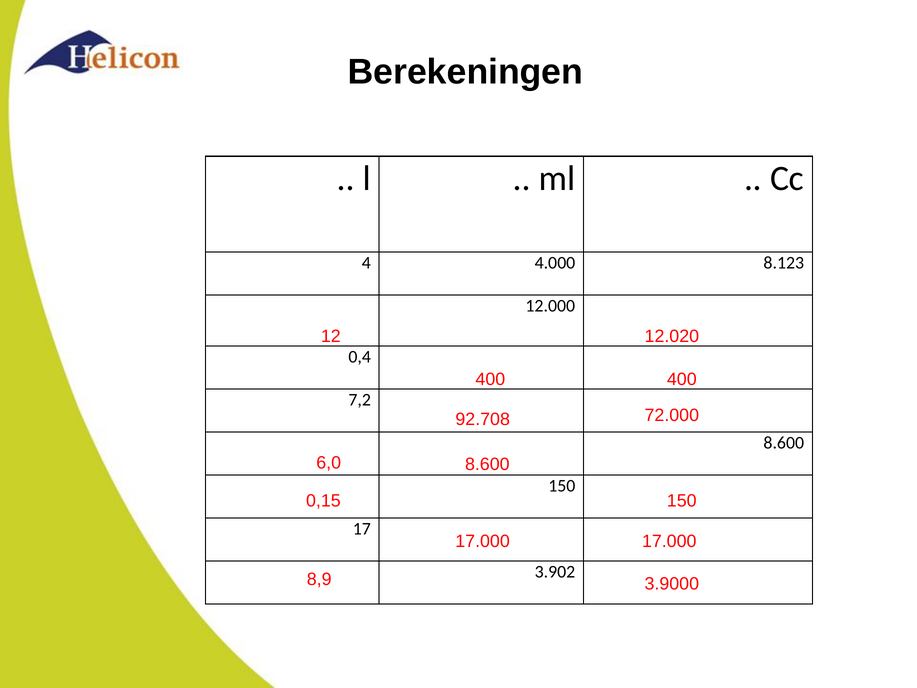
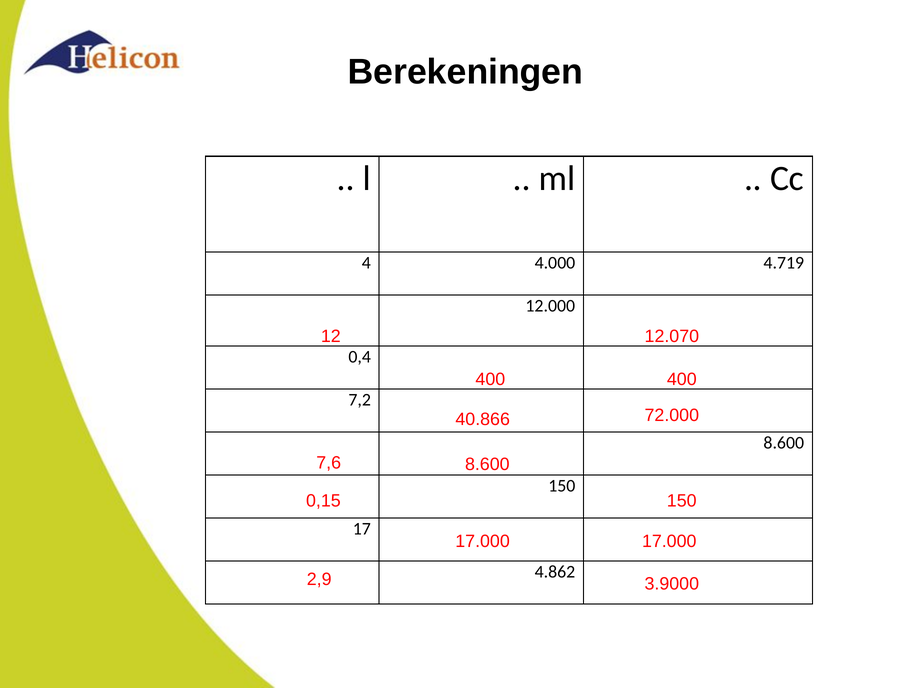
8.123: 8.123 -> 4.719 (784, 263)
12.020: 12.020 -> 12.070 (672, 336)
92.708: 92.708 -> 40.866 (483, 419)
6,0: 6,0 -> 7,6 (329, 463)
3.902: 3.902 -> 4.862 (555, 572)
8,9: 8,9 -> 2,9 (319, 579)
